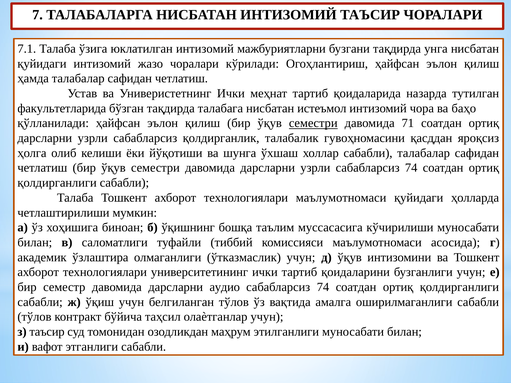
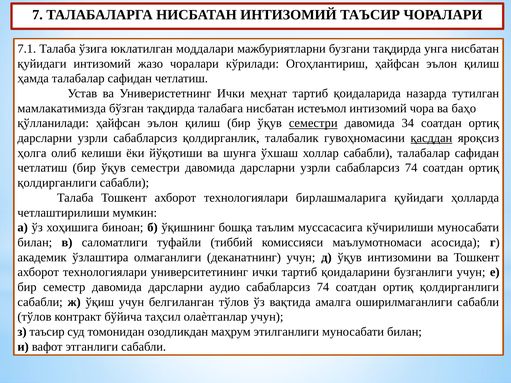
юклатилган интизомий: интизомий -> моддалари (205, 49)
факультетларида: факультетларида -> мамлакатимизда (62, 108)
71: 71 -> 34 (408, 123)
қасддан underline: none -> present (431, 138)
технологиялари маълумотномаси: маълумотномаси -> бирлашмаларига (341, 198)
ўтказмаслик: ўтказмаслик -> деканатнинг (244, 257)
